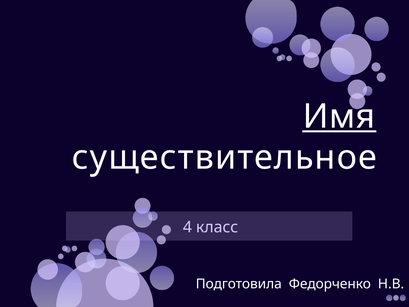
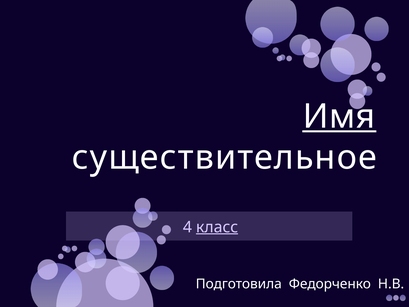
класс underline: none -> present (217, 227)
